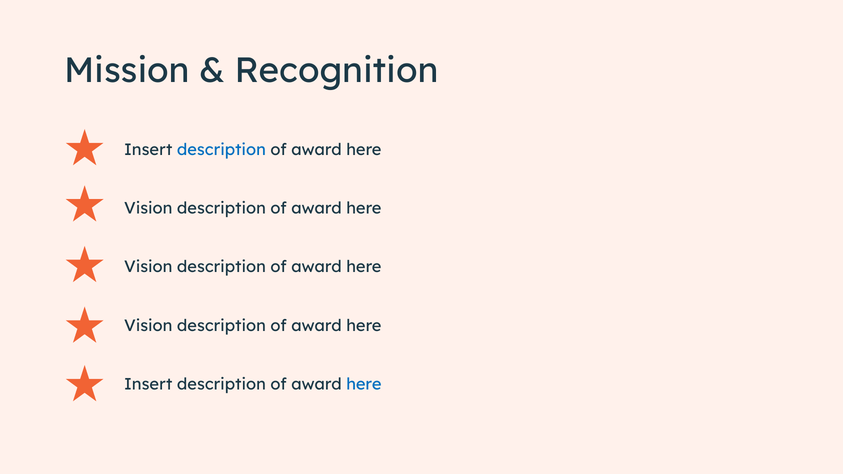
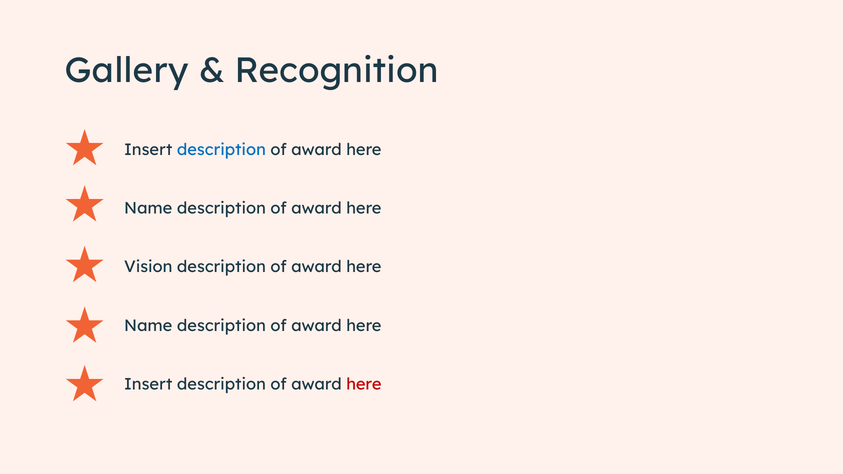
Mission: Mission -> Gallery (127, 71)
Vision: Vision -> Name (148, 209)
Vision: Vision -> Name (148, 326)
here colour: blue -> red (364, 384)
